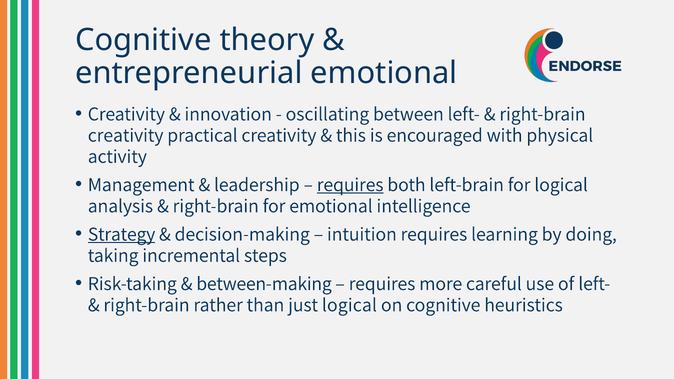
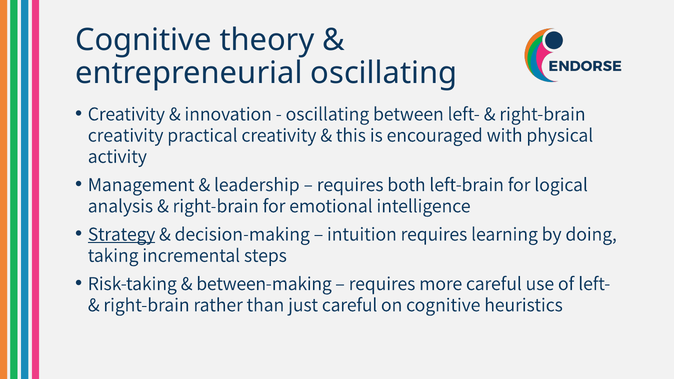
entrepreneurial emotional: emotional -> oscillating (384, 73)
requires underline: present -> none (350, 185)
just logical: logical -> careful (350, 305)
